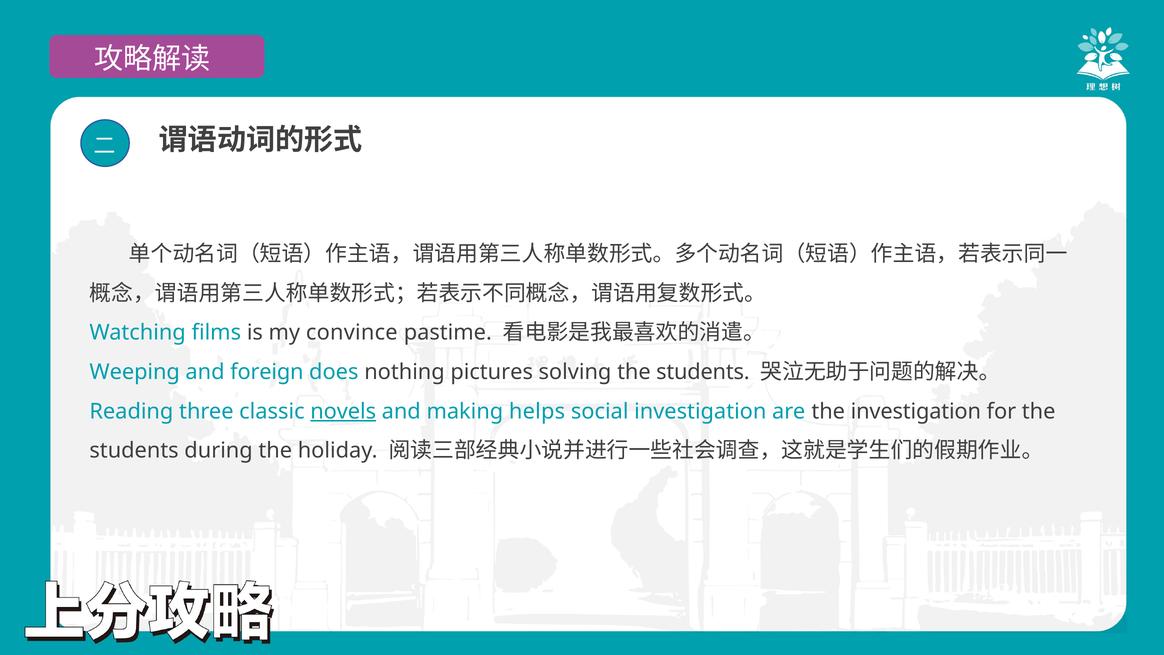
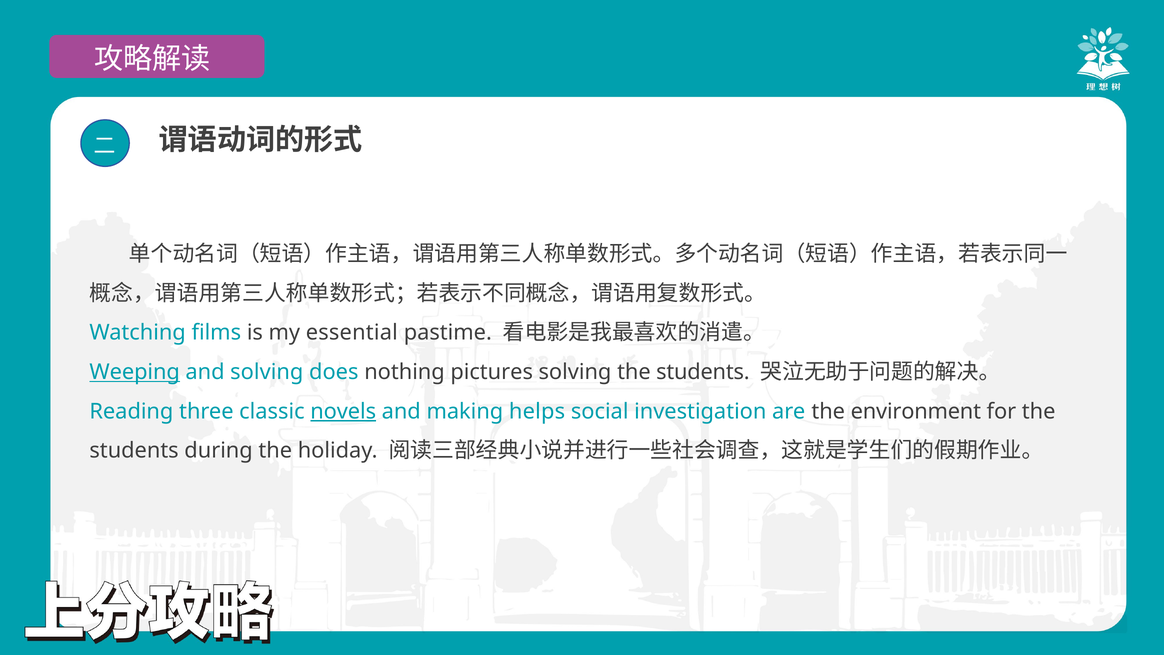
convince: convince -> essential (352, 333)
Weeping underline: none -> present (135, 372)
and foreign: foreign -> solving (267, 372)
the investigation: investigation -> environment (916, 411)
